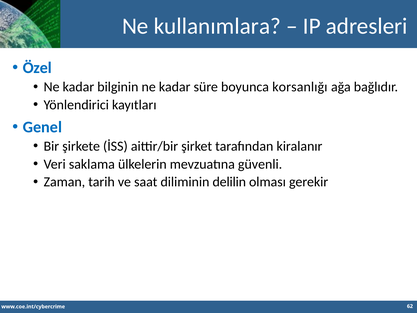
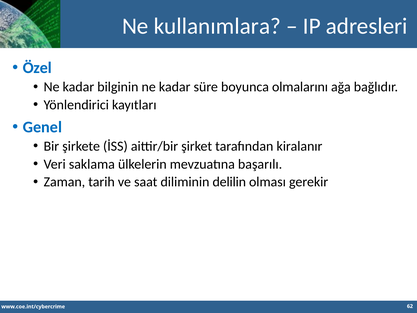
korsanlığı: korsanlığı -> olmalarını (300, 87)
güvenli: güvenli -> başarılı (260, 164)
